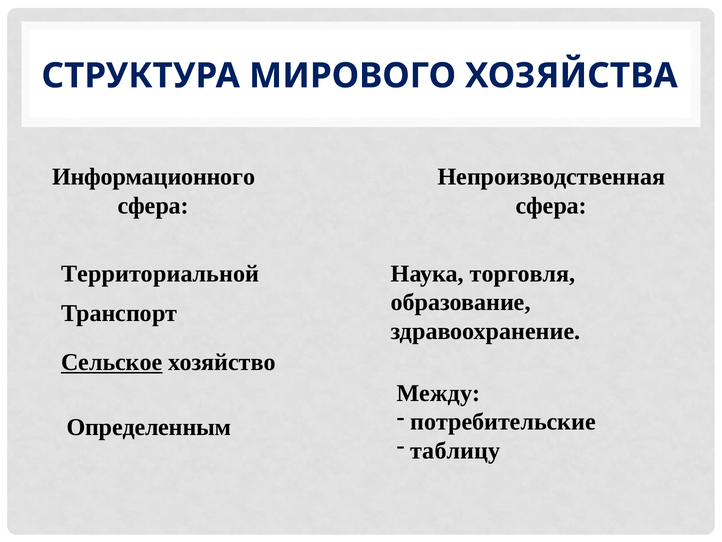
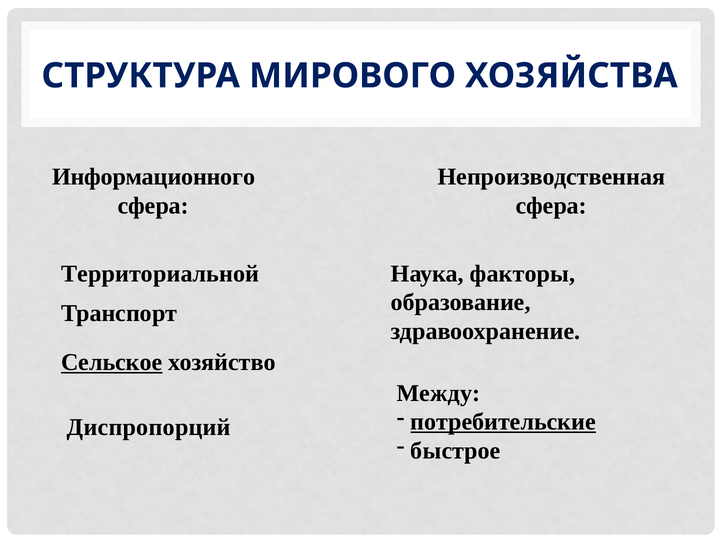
торговля: торговля -> факторы (523, 273)
потребительские underline: none -> present (503, 422)
Определенным: Определенным -> Диспропорций (149, 427)
таблицу: таблицу -> быстрое (456, 450)
